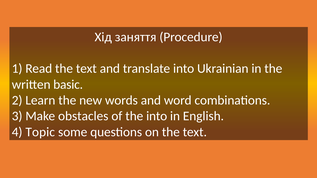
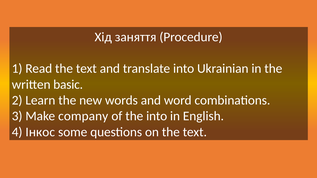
obstacles: obstacles -> company (83, 116)
Topic: Topic -> Інкос (40, 132)
